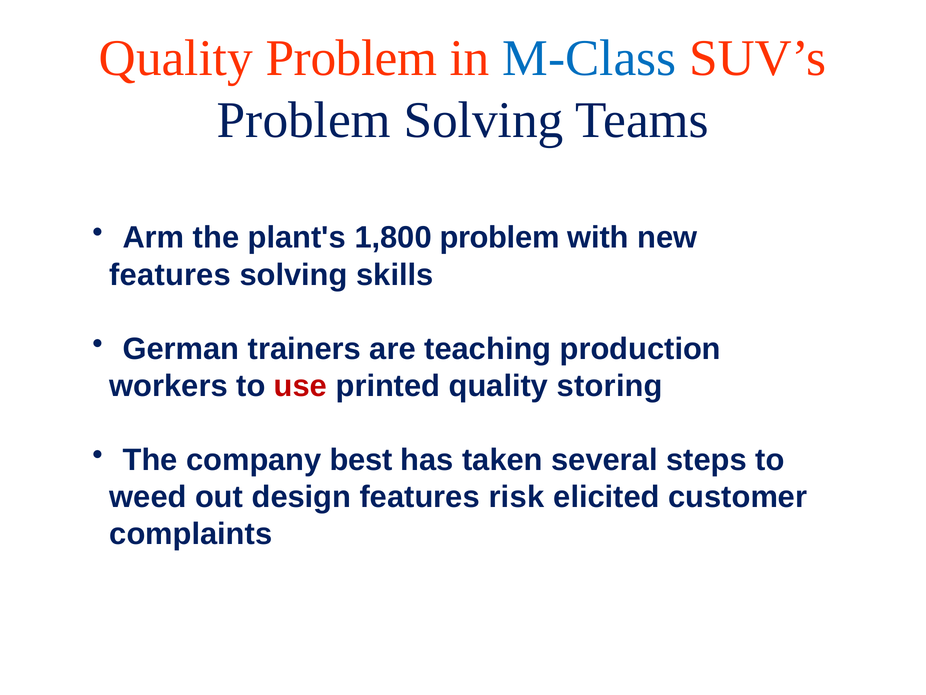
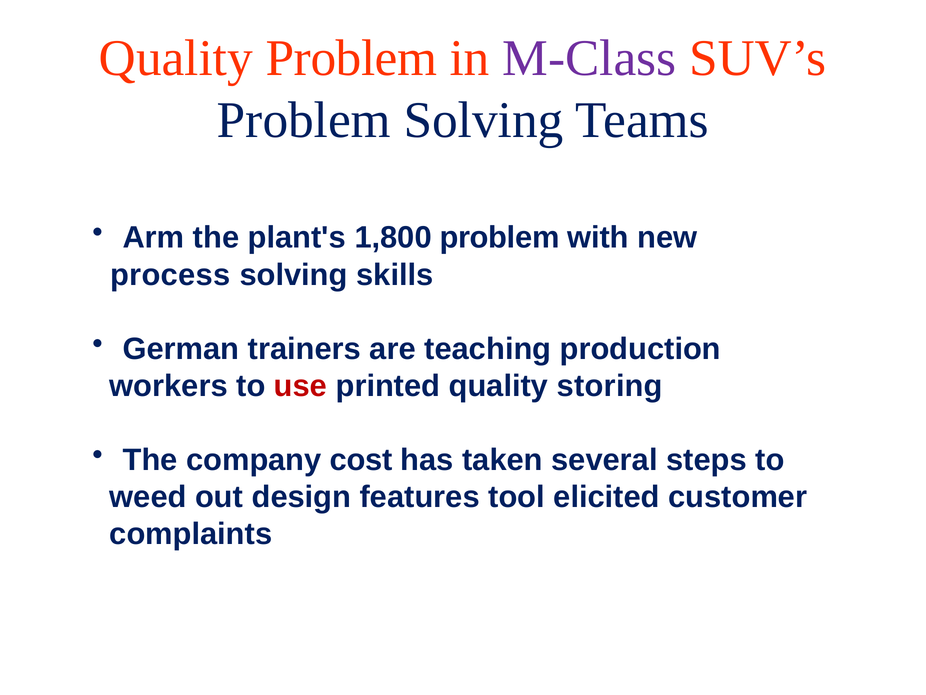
M-Class colour: blue -> purple (589, 58)
features: features -> process (170, 275)
best: best -> cost (361, 460)
risk: risk -> tool (517, 497)
